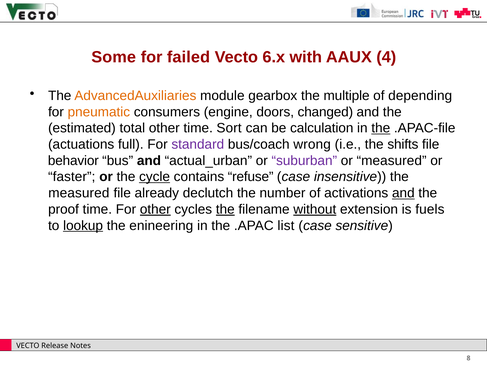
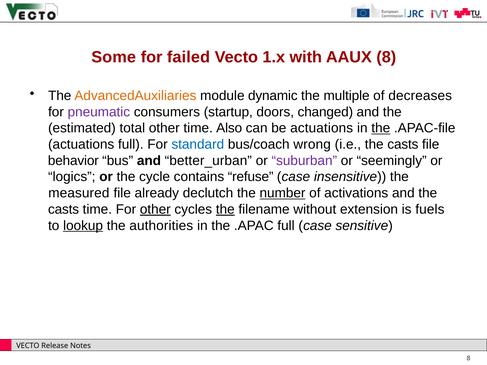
6.x: 6.x -> 1.x (274, 57)
AAUX 4: 4 -> 8 (386, 57)
gearbox: gearbox -> dynamic (273, 96)
depending: depending -> decreases (420, 96)
pneumatic colour: orange -> purple (99, 112)
engine: engine -> startup (228, 112)
Sort: Sort -> Also (229, 128)
be calculation: calculation -> actuations (322, 128)
standard colour: purple -> blue (198, 145)
i.e the shifts: shifts -> casts (403, 145)
actual_urban: actual_urban -> better_urban (208, 161)
or measured: measured -> seemingly (392, 161)
faster: faster -> logics (72, 177)
cycle underline: present -> none (155, 177)
number underline: none -> present (283, 193)
and underline: present -> none (403, 193)
proof: proof -> casts (64, 209)
without underline: present -> none (315, 209)
enineering: enineering -> authorities (161, 226)
.APAC list: list -> full (286, 226)
